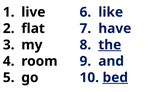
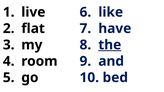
bed underline: present -> none (115, 78)
